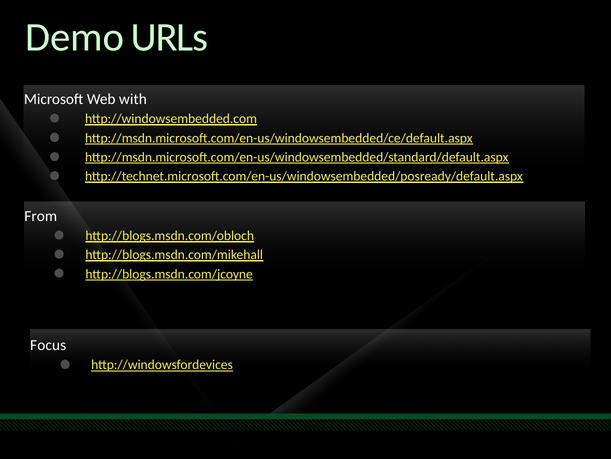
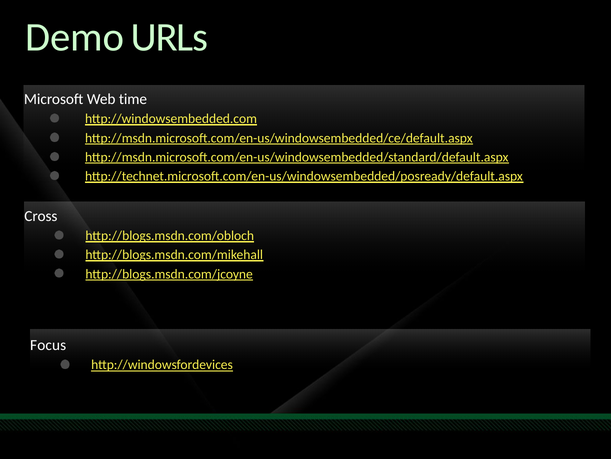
with: with -> time (133, 99)
From: From -> Cross (41, 216)
